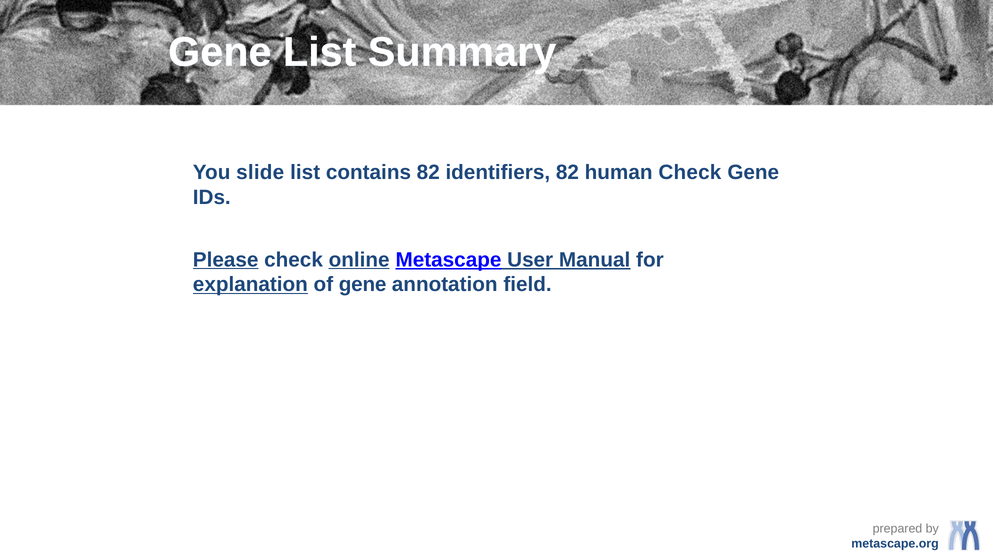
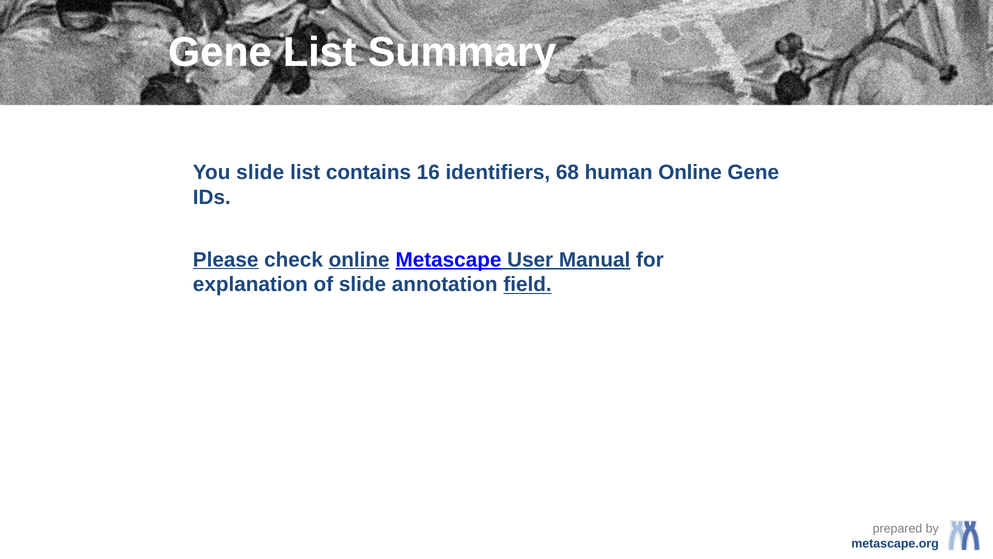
contains 82: 82 -> 16 (428, 172)
identifiers 82: 82 -> 68 (567, 172)
human Check: Check -> Online (690, 172)
explanation underline: present -> none (250, 284)
of gene: gene -> slide (363, 284)
field underline: none -> present (528, 284)
